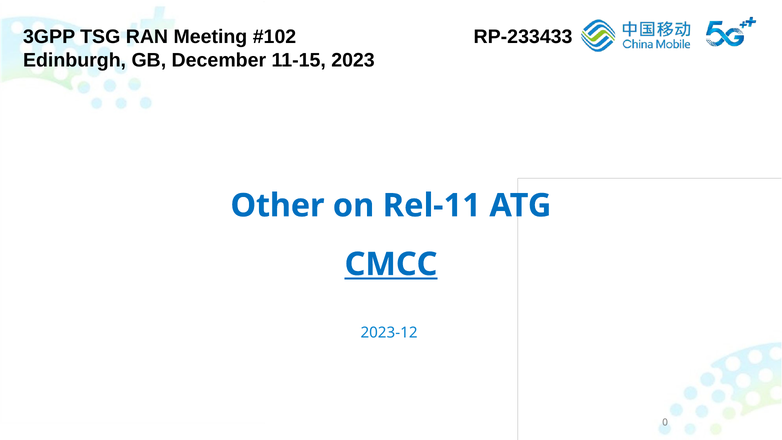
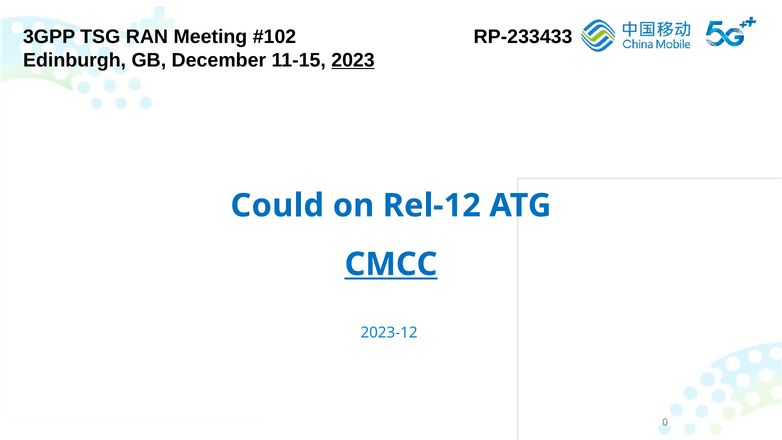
2023 underline: none -> present (353, 60)
Other: Other -> Could (277, 206)
Rel-11: Rel-11 -> Rel-12 (432, 206)
